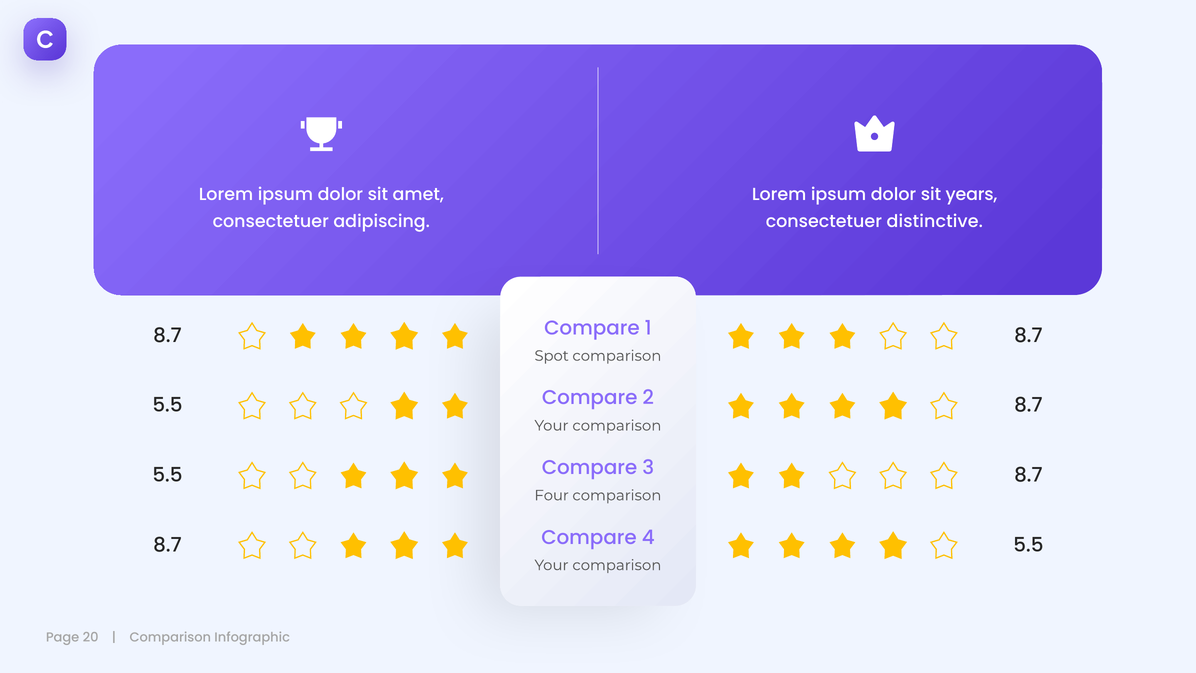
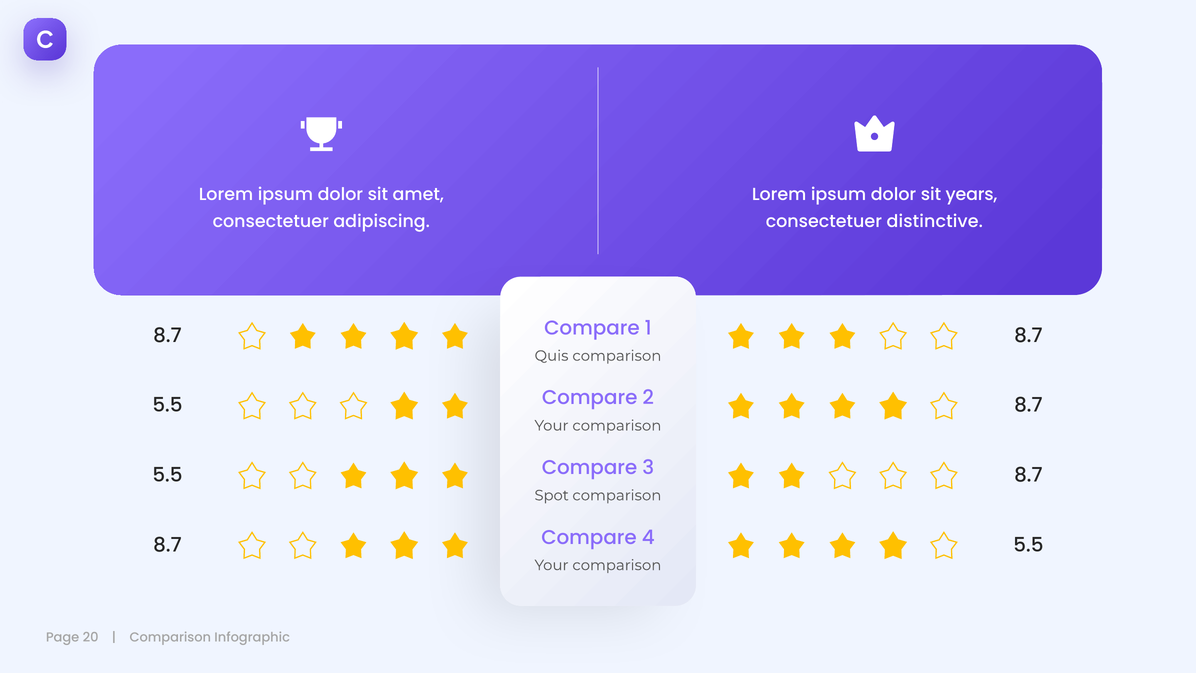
Spot: Spot -> Quis (552, 356)
Four: Four -> Spot (552, 495)
